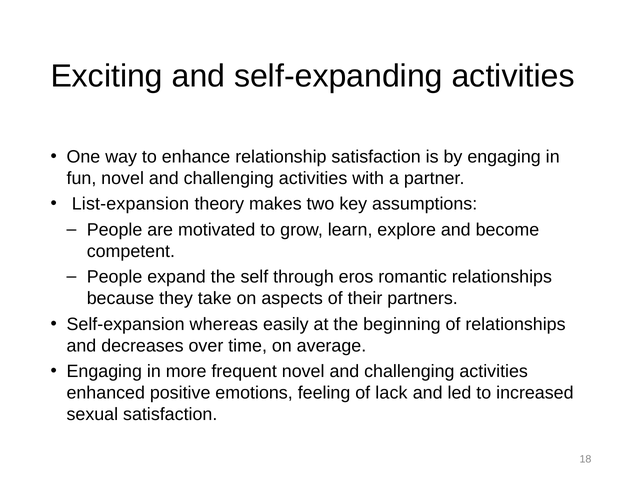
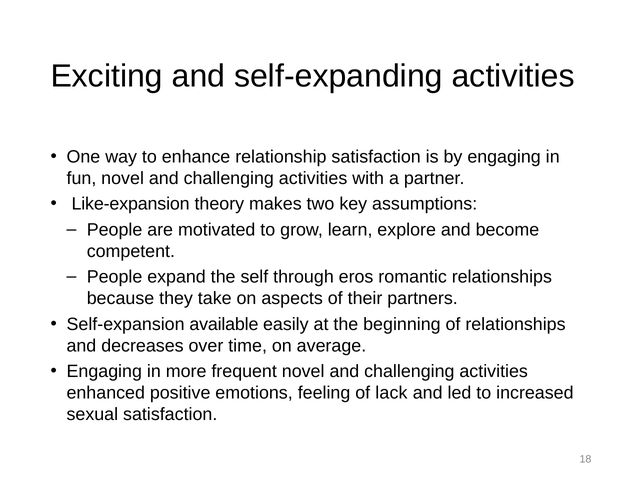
List-expansion: List-expansion -> Like-expansion (131, 204)
whereas: whereas -> available (224, 325)
